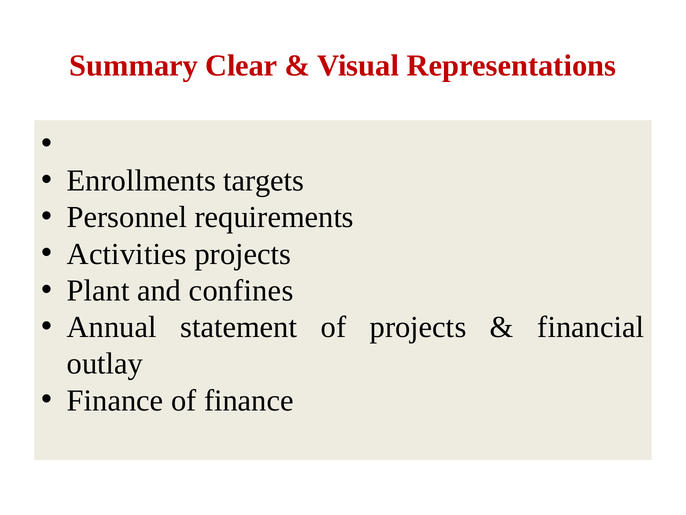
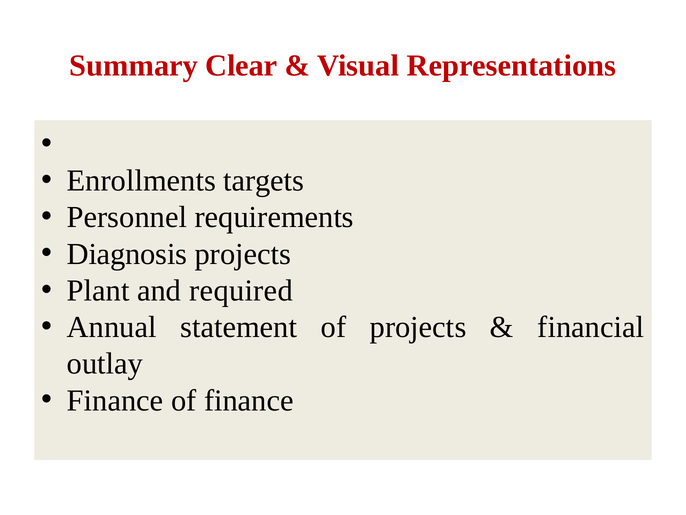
Activities: Activities -> Diagnosis (127, 254)
confines: confines -> required (241, 290)
